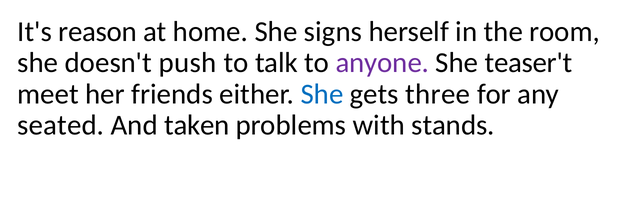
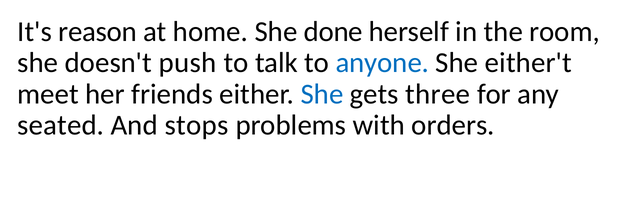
signs: signs -> done (333, 32)
anyone colour: purple -> blue (382, 63)
teaser't: teaser't -> either't (528, 63)
taken: taken -> stops (197, 125)
stands: stands -> orders (453, 125)
